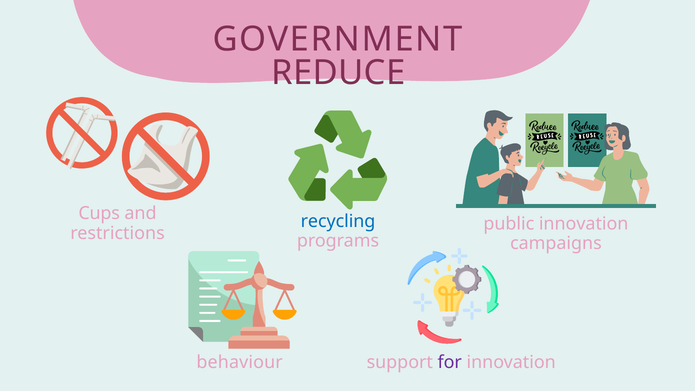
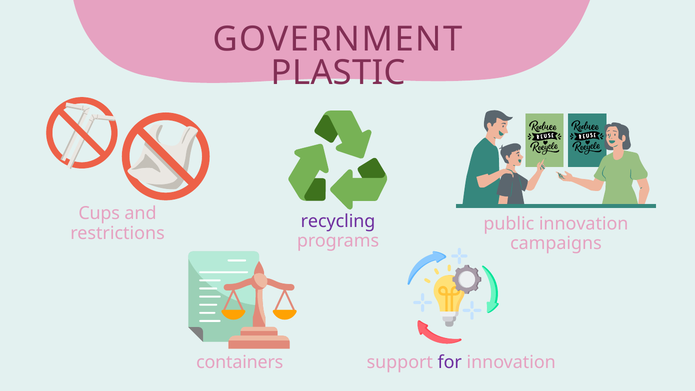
REDUCE: REDUCE -> PLASTIC (338, 73)
recycling colour: blue -> purple (338, 221)
behaviour: behaviour -> containers (240, 362)
